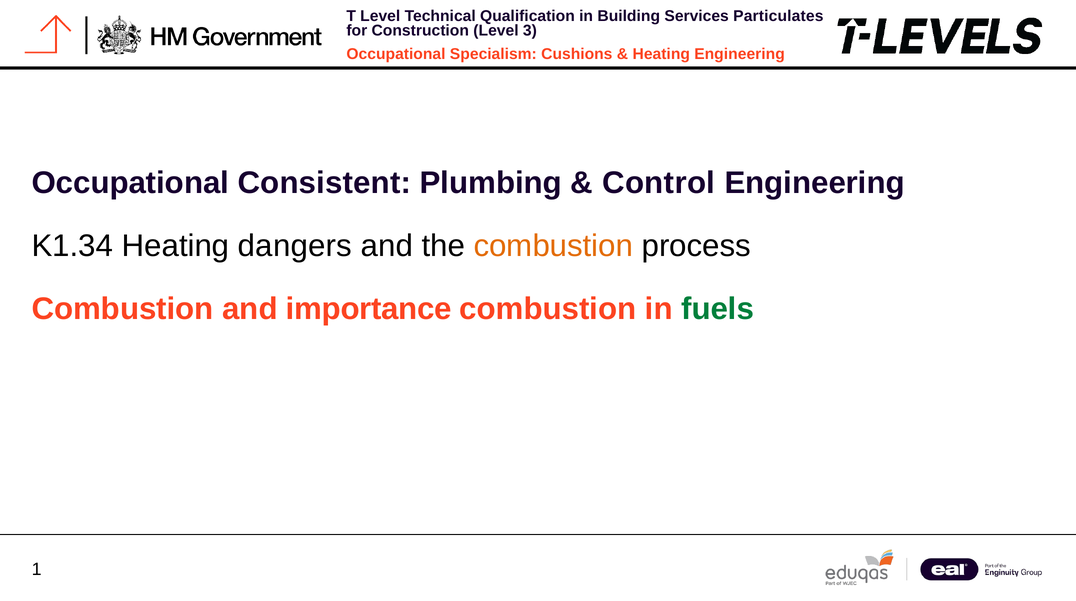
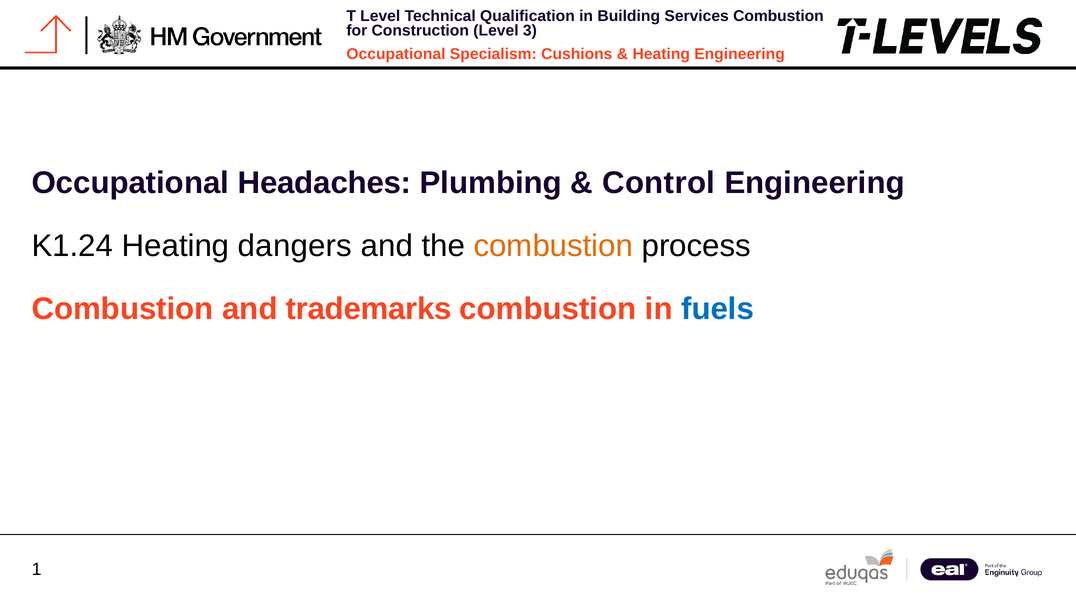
Particulates: Particulates -> Combustion (778, 16)
Consistent: Consistent -> Headaches (325, 183)
K1.34: K1.34 -> K1.24 (72, 246)
importance: importance -> trademarks (369, 309)
fuels colour: green -> blue (718, 309)
